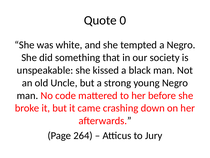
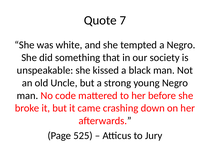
0: 0 -> 7 (123, 20)
264: 264 -> 525 (83, 135)
